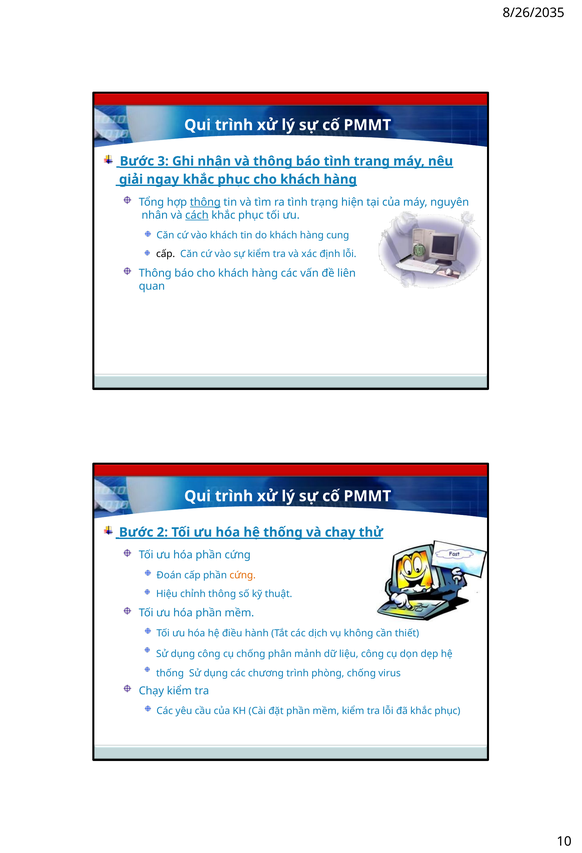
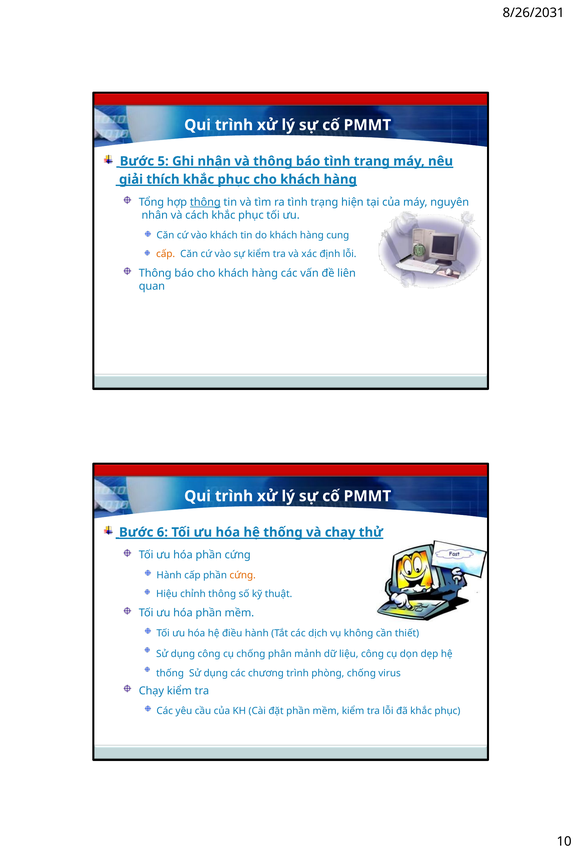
8/26/2035: 8/26/2035 -> 8/26/2031 (534, 13)
3: 3 -> 5 (163, 161)
ngay: ngay -> thích (163, 179)
cách underline: present -> none (197, 215)
cấp colour: black -> orange (166, 254)
2: 2 -> 6 (162, 532)
Đoán: Đoán -> Hành (169, 575)
